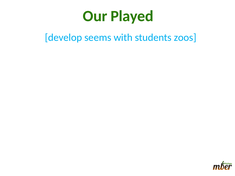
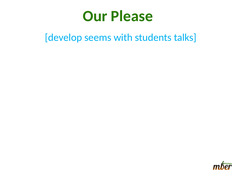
Played: Played -> Please (132, 16)
zoos: zoos -> talks (185, 38)
